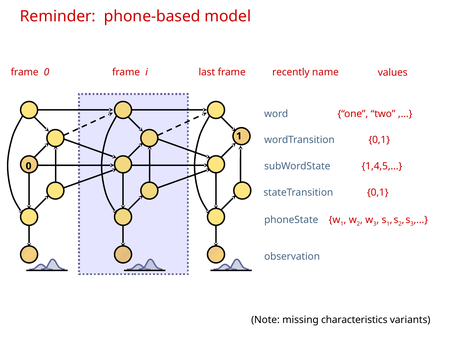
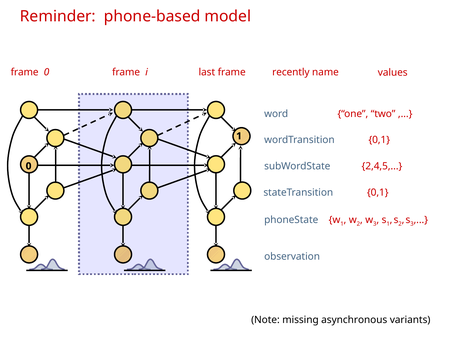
1,4,5: 1,4,5 -> 2,4,5 (382, 166)
characteristics: characteristics -> asynchronous (354, 320)
